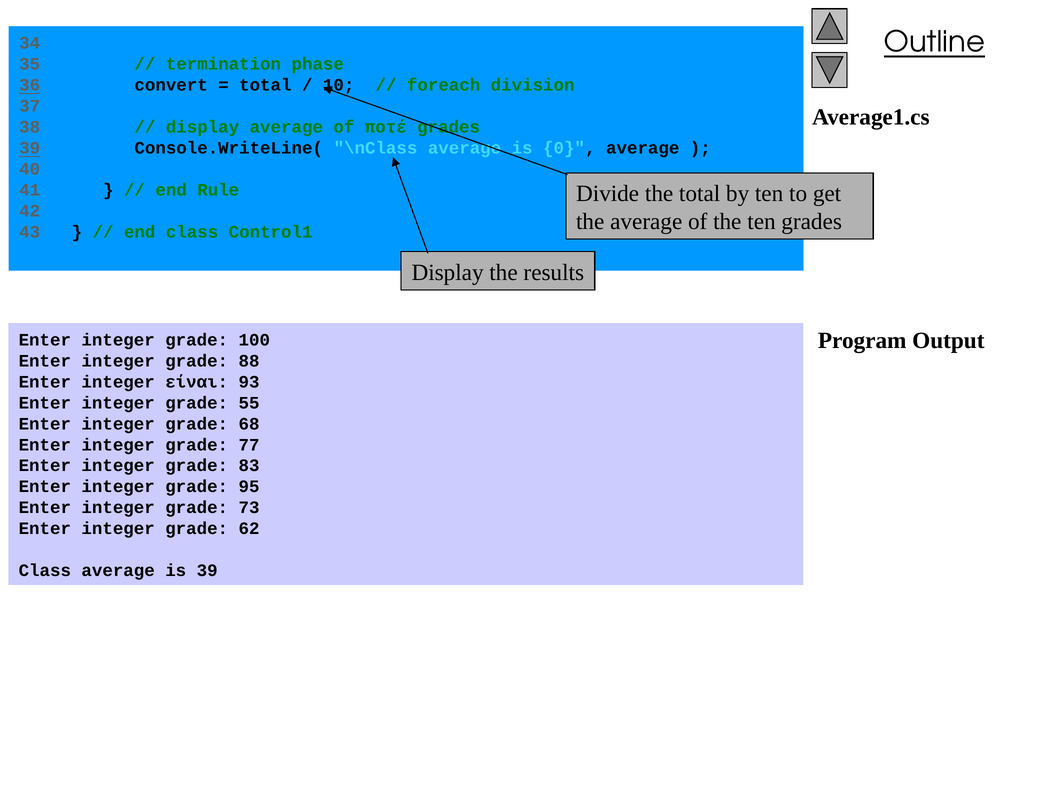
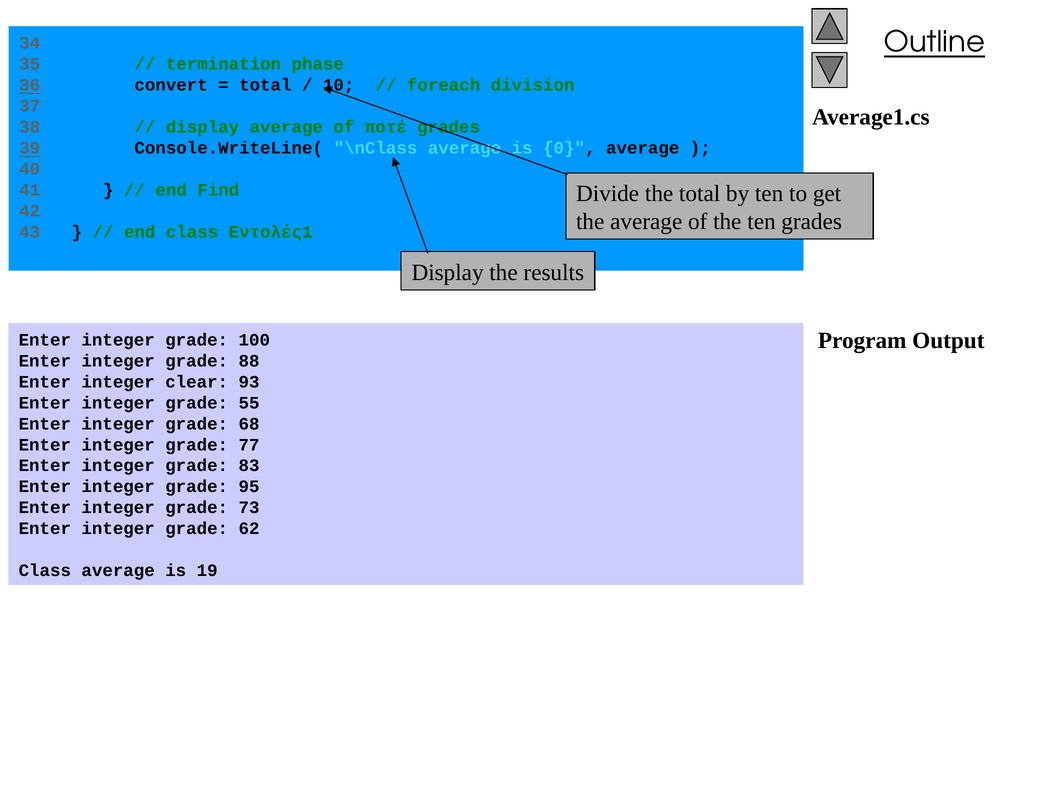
Rule: Rule -> Find (218, 190)
Control1: Control1 -> Εντολές1 (271, 232)
είναι: είναι -> clear (197, 382)
is 39: 39 -> 19 (207, 571)
